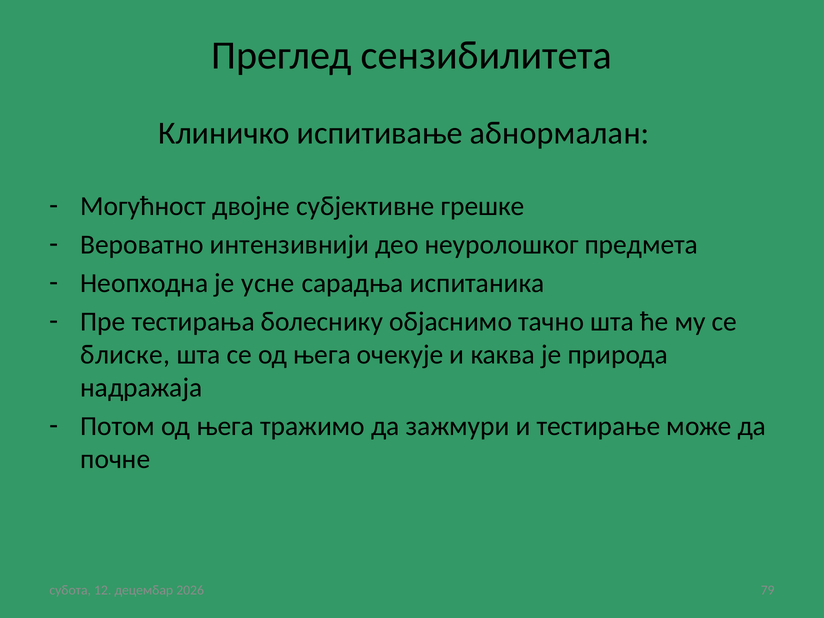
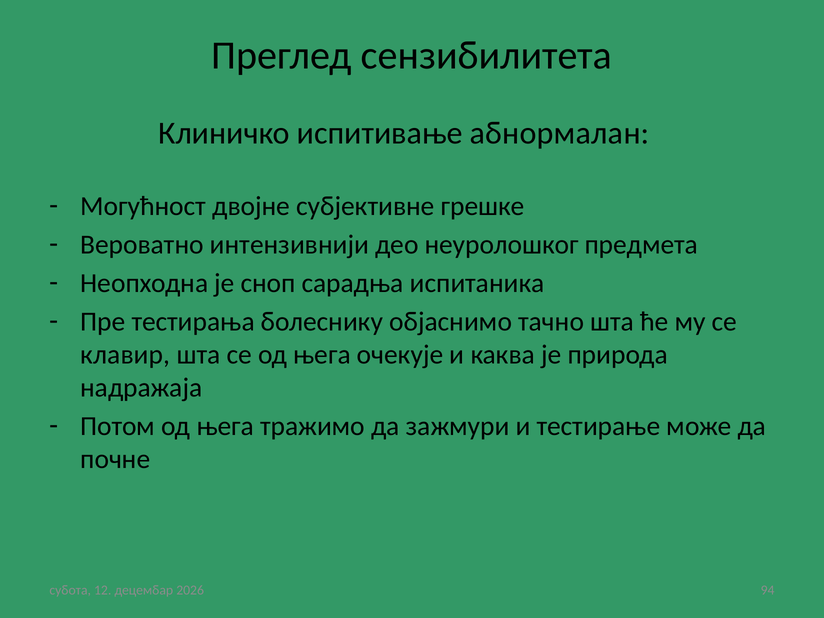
усне: усне -> сноп (268, 283)
блиске: блиске -> клавир (125, 355)
79: 79 -> 94 (768, 590)
